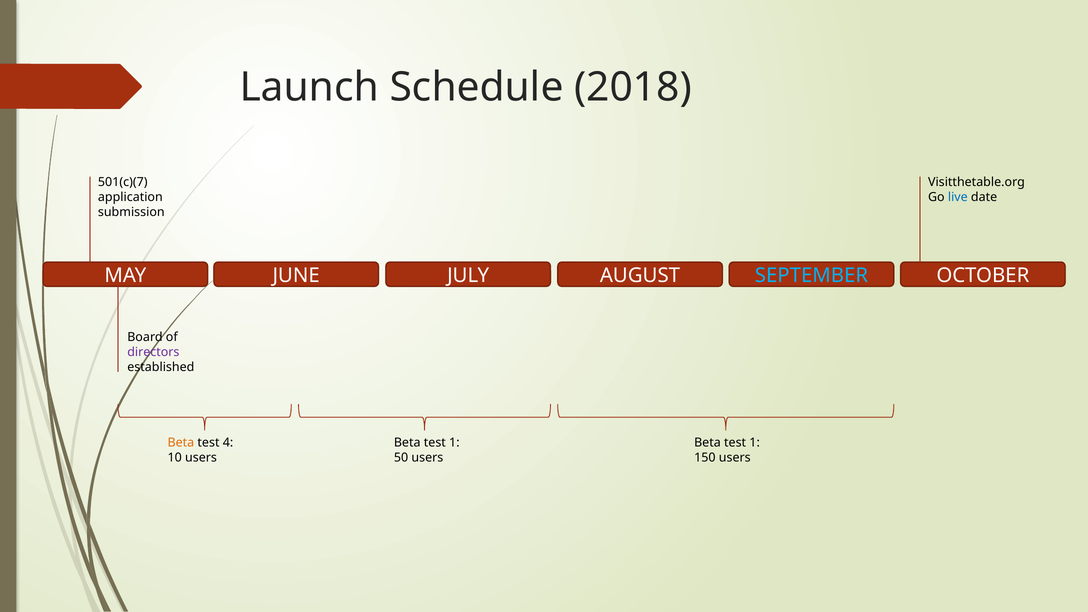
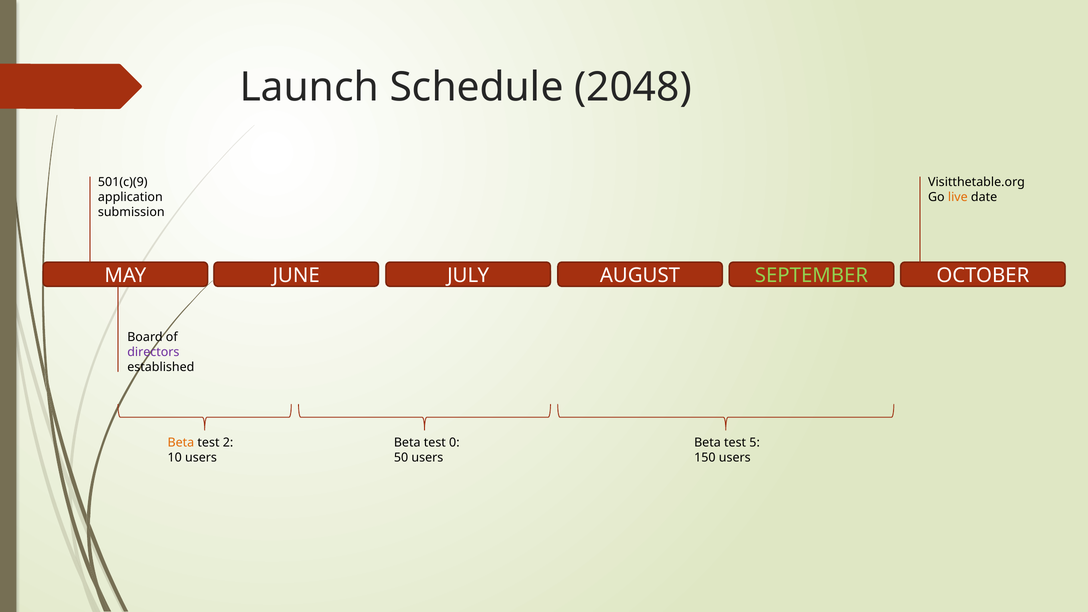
2018: 2018 -> 2048 (633, 87)
501(c)(7: 501(c)(7 -> 501(c)(9 (123, 182)
live colour: blue -> orange (958, 197)
SEPTEMBER colour: light blue -> light green (811, 276)
4: 4 -> 2 (228, 443)
1: 1 -> 0 (454, 443)
1: 1 -> 5 (755, 443)
